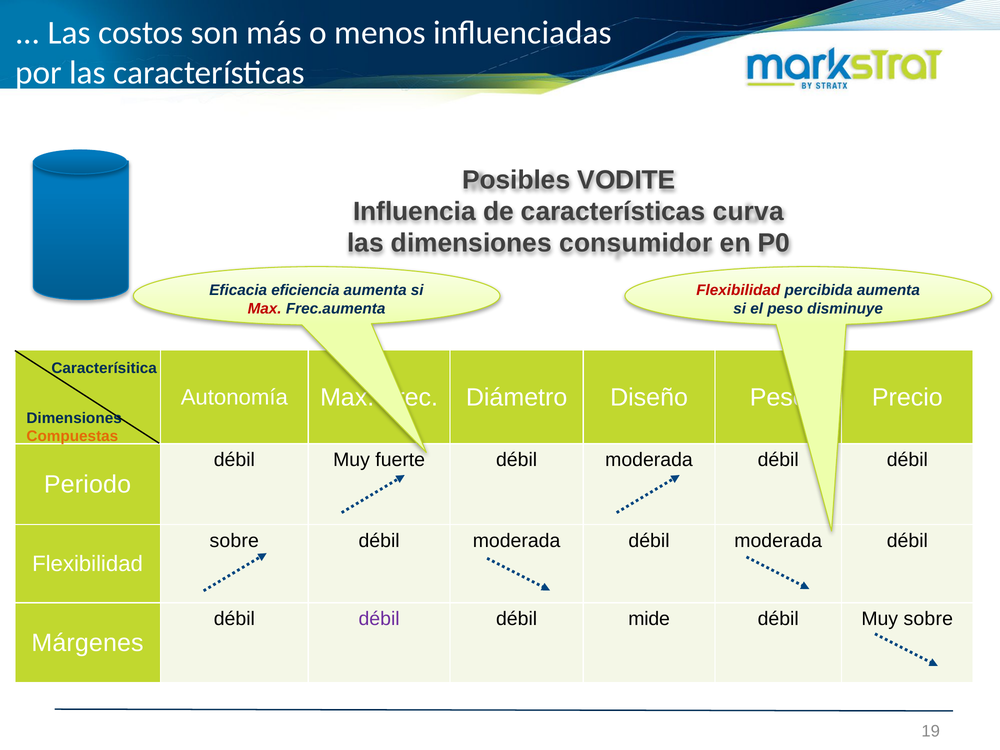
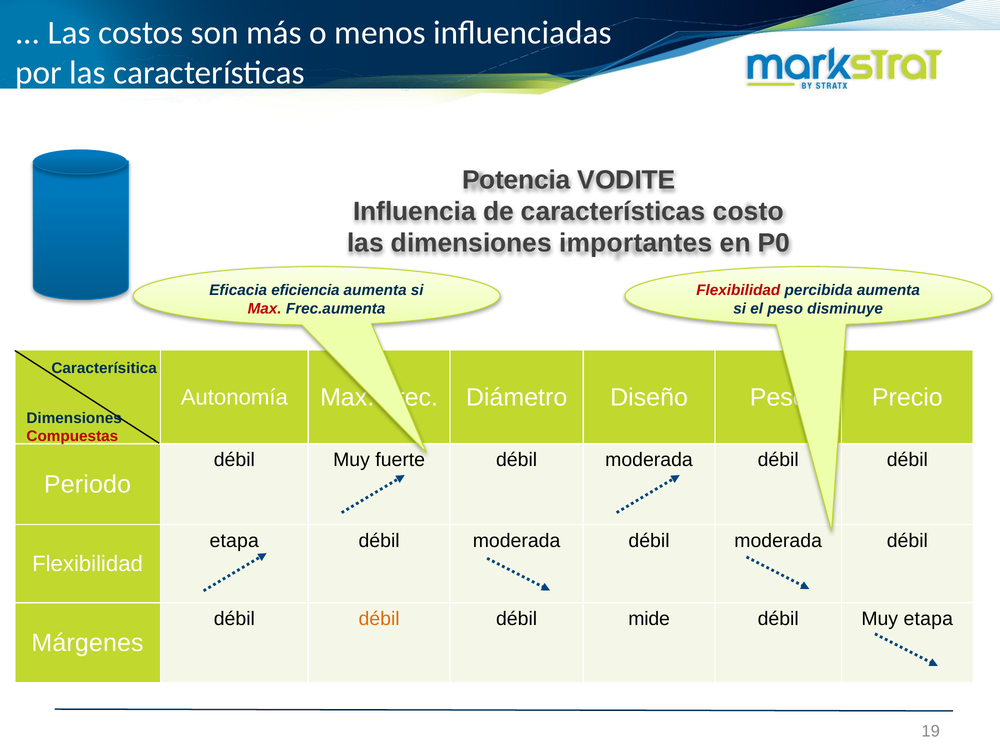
Posibles: Posibles -> Potencia (516, 180)
curva: curva -> costo (748, 212)
consumidor: consumidor -> importantes (636, 243)
Compuestas colour: orange -> red (72, 436)
sobre: sobre -> etapa (234, 541)
débil colour: purple -> orange (379, 619)
Muy sobre: sobre -> etapa (928, 619)
